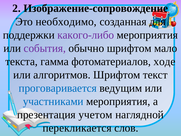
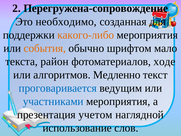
Изображение-сопровождение: Изображение-сопровождение -> Перегружена-сопровождение (96, 8)
какого-либо colour: purple -> orange (86, 35)
события colour: purple -> orange (45, 48)
гамма: гамма -> район (55, 61)
алгоритмов Шрифтом: Шрифтом -> Медленно (117, 75)
перекликается: перекликается -> использование (77, 128)
